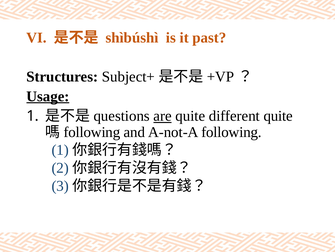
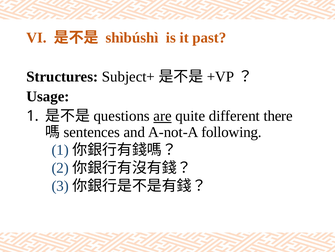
Usage underline: present -> none (48, 96)
different quite: quite -> there (278, 116)
following: following -> sentences (92, 132)
